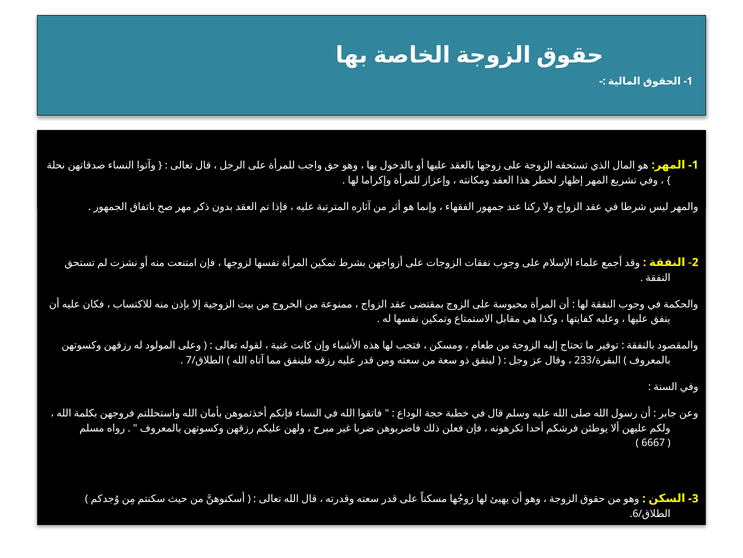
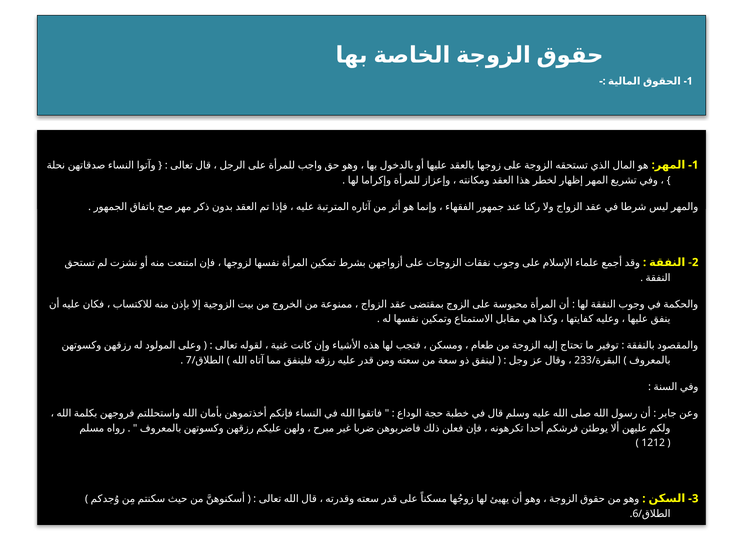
6667: 6667 -> 1212 (653, 442)
